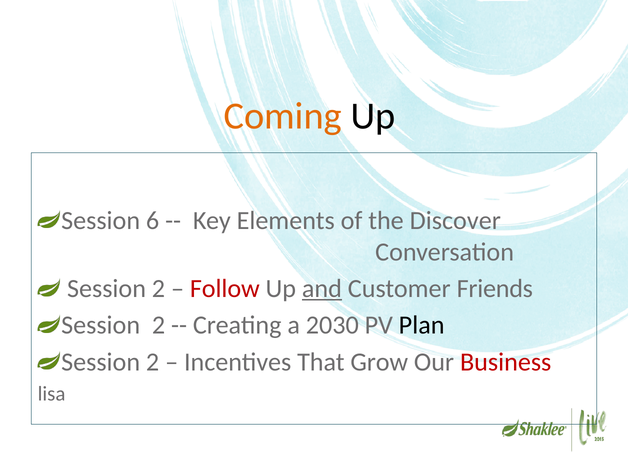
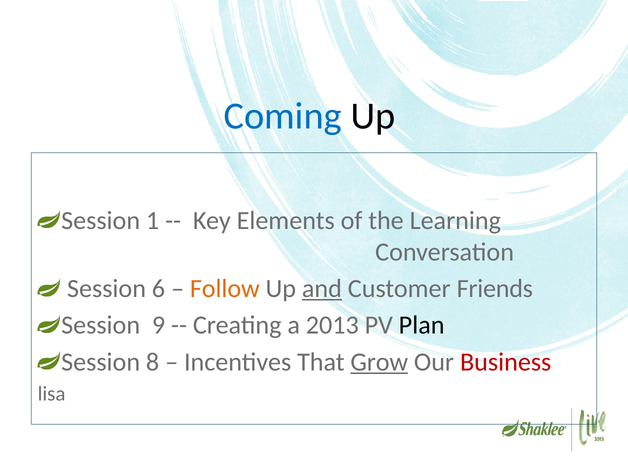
Coming colour: orange -> blue (283, 116)
6: 6 -> 1 (153, 221)
Discover: Discover -> Learning (455, 221)
2: 2 -> 6 (158, 289)
Follow colour: red -> orange (225, 289)
2: 2 -> 9 (159, 325)
2030: 2030 -> 2013 (332, 325)
2: 2 -> 8 (153, 362)
Grow underline: none -> present (379, 362)
